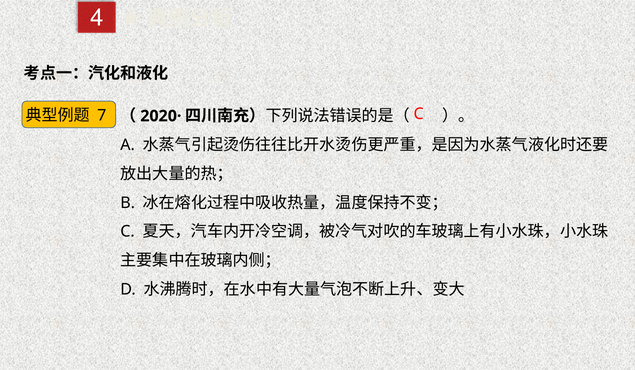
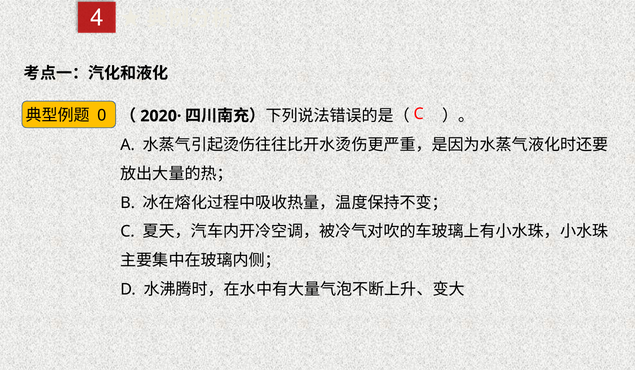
7: 7 -> 0 (102, 115)
